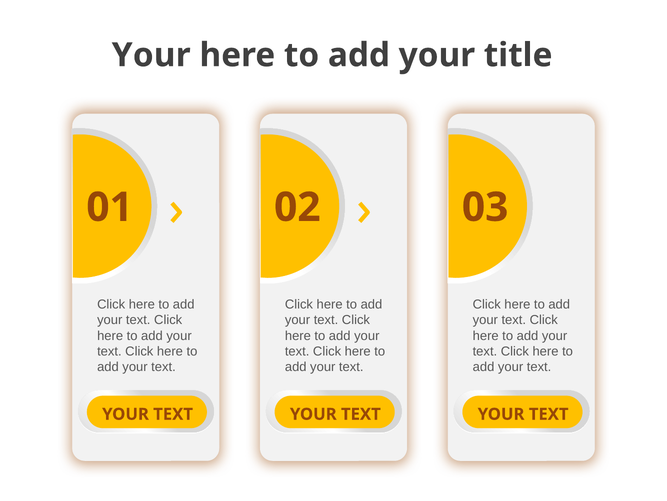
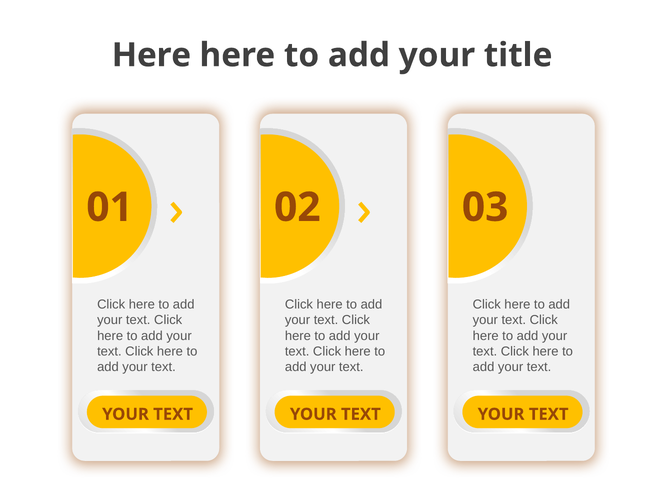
Your: Your -> Here (151, 55)
